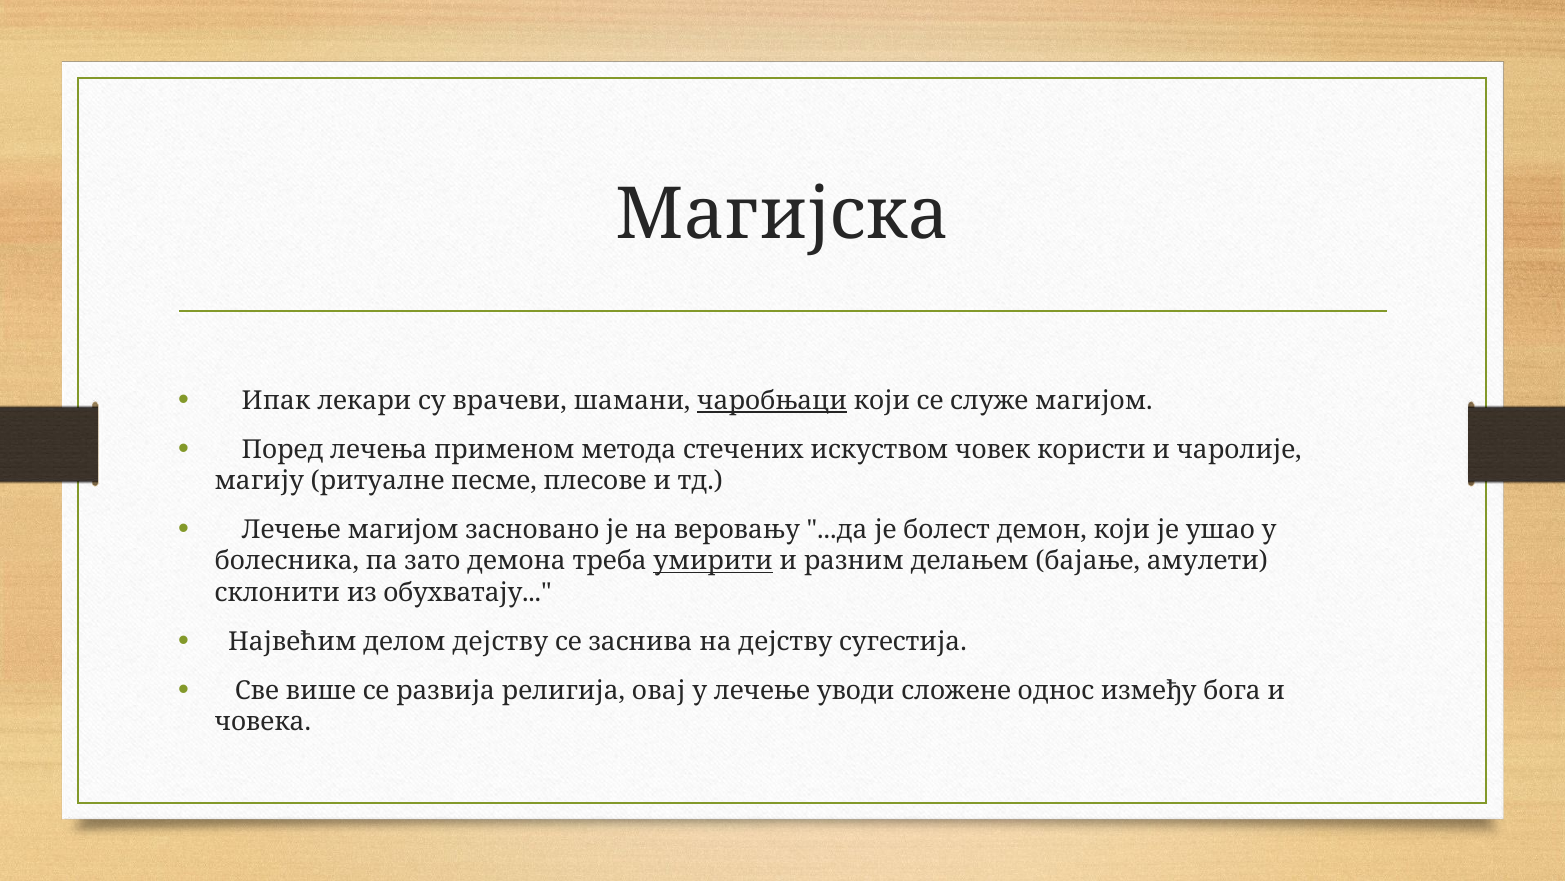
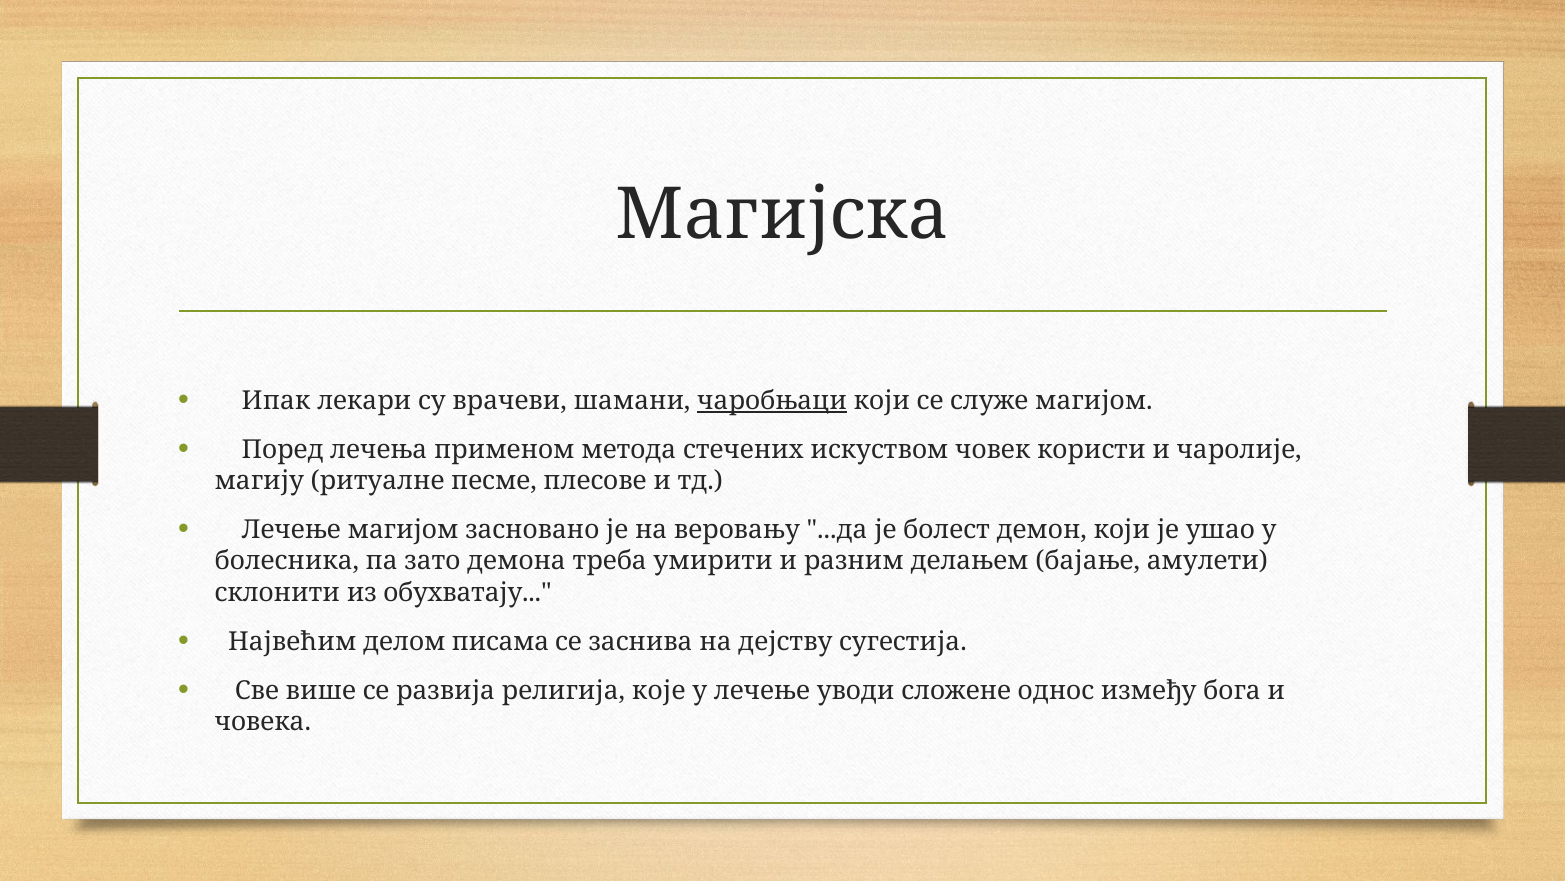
умирити underline: present -> none (713, 561)
делом дејству: дејству -> писама (501, 641)
овај: овај -> које (659, 690)
